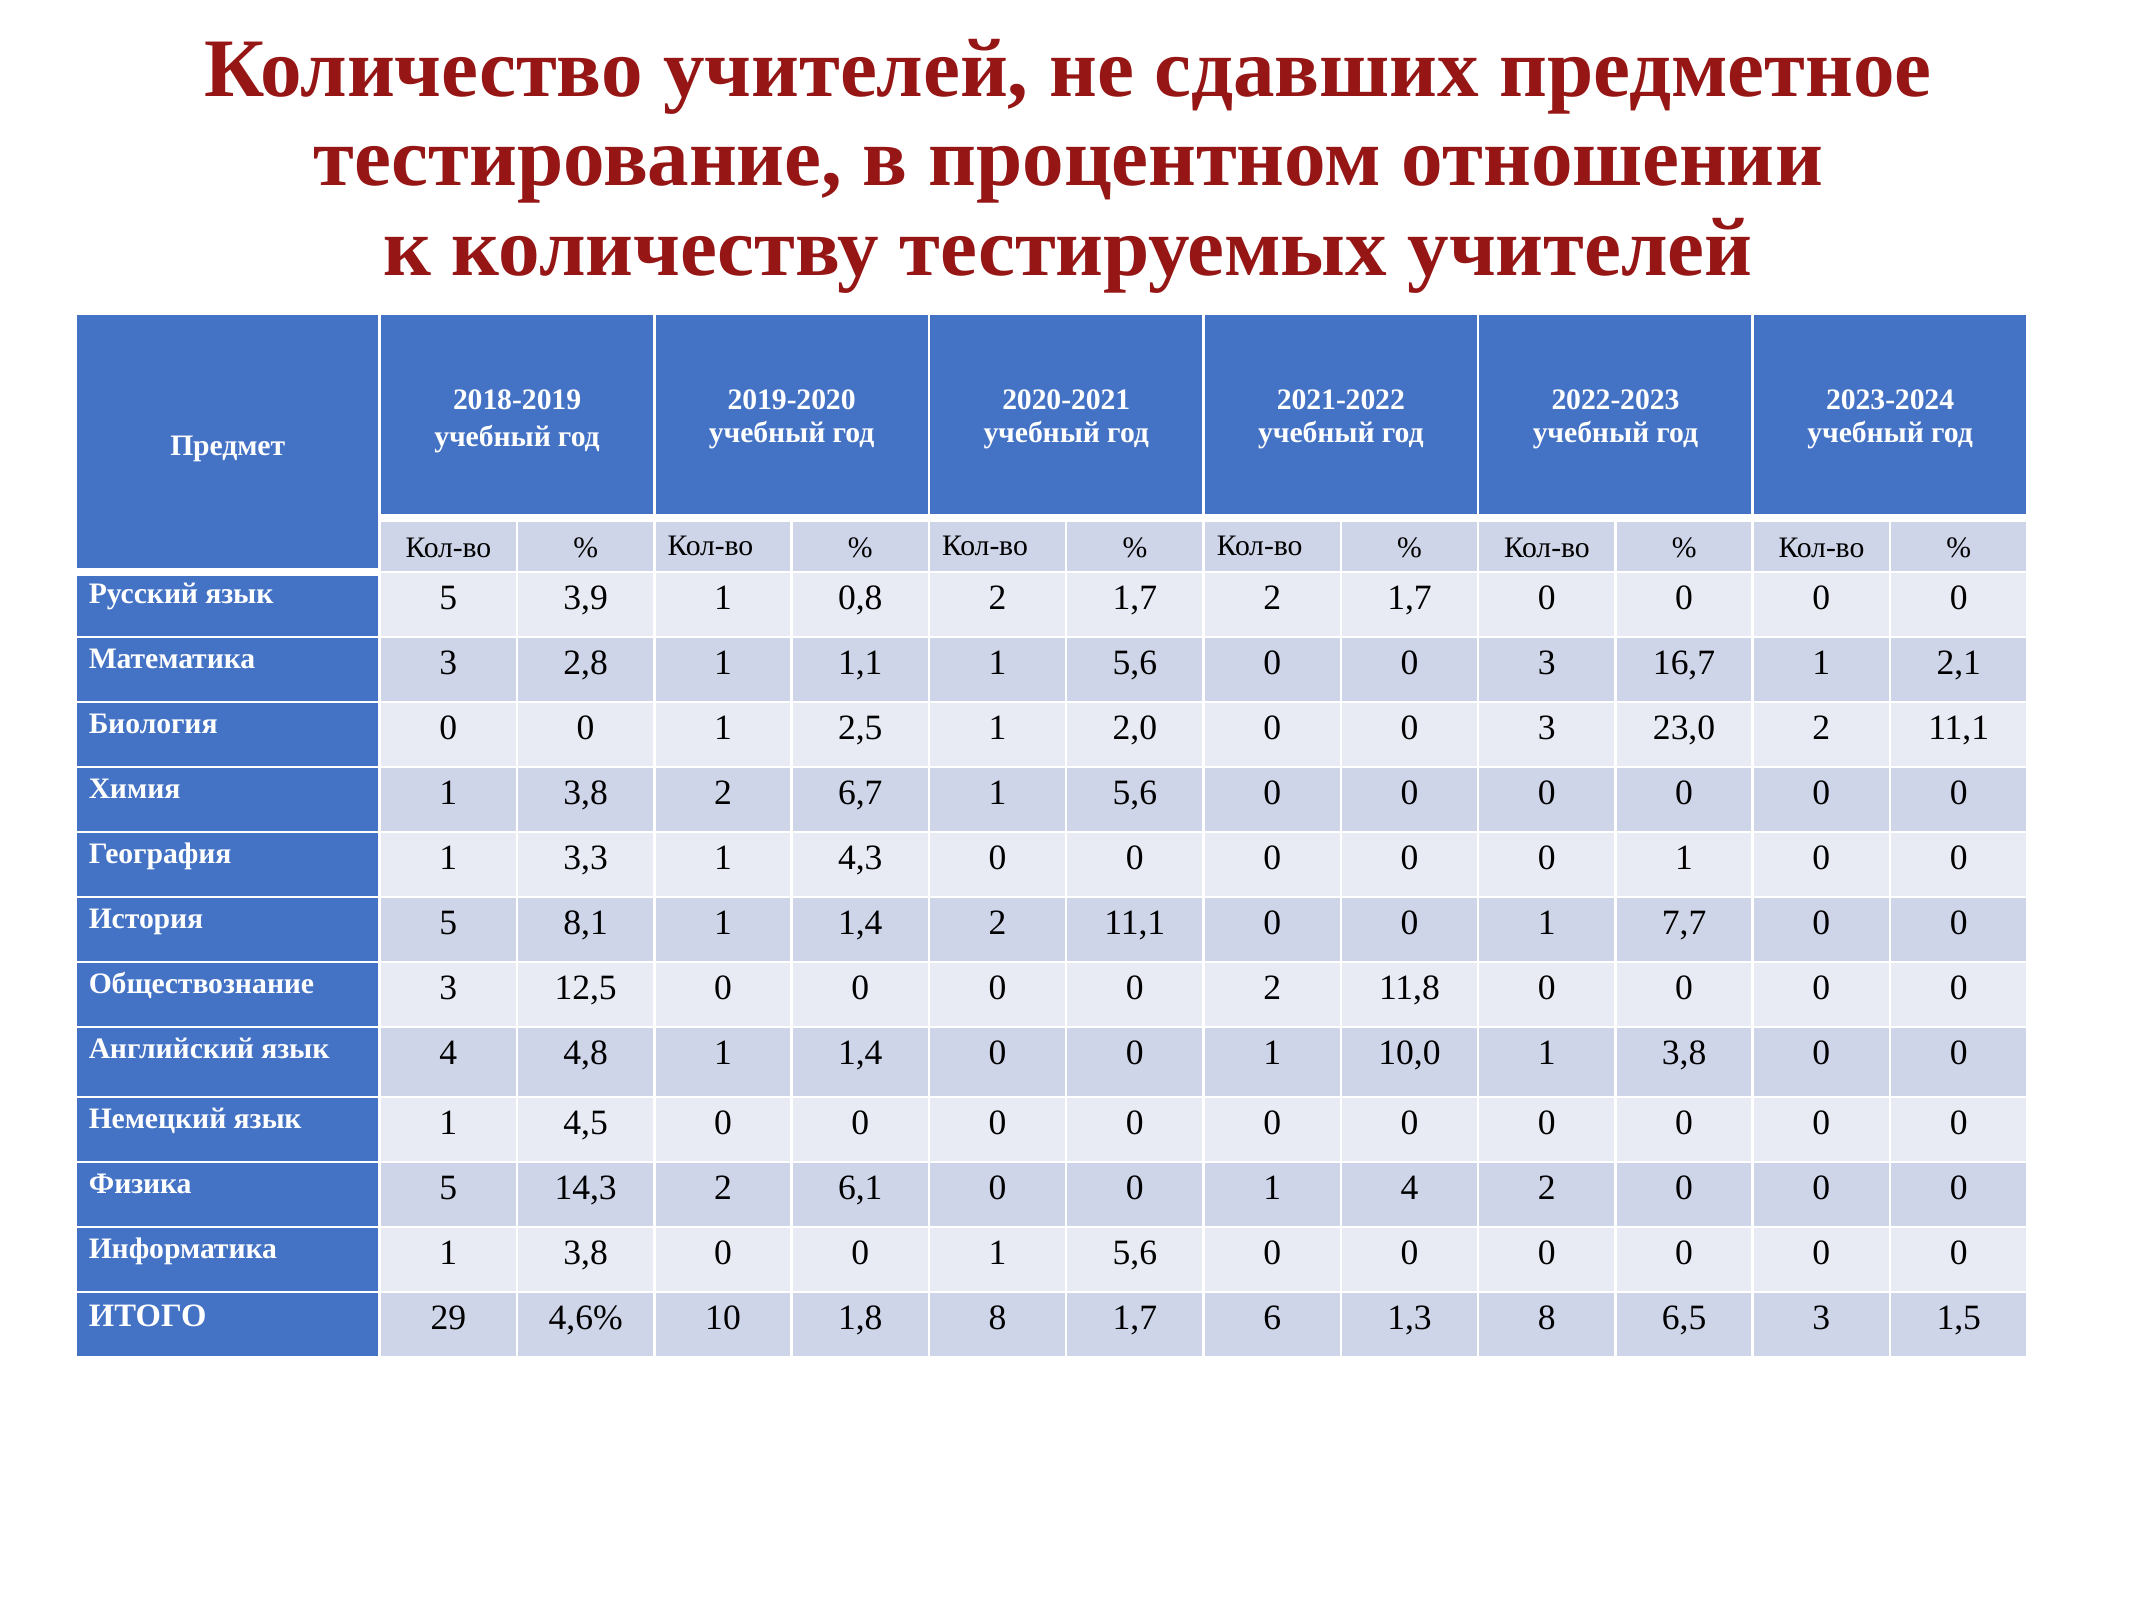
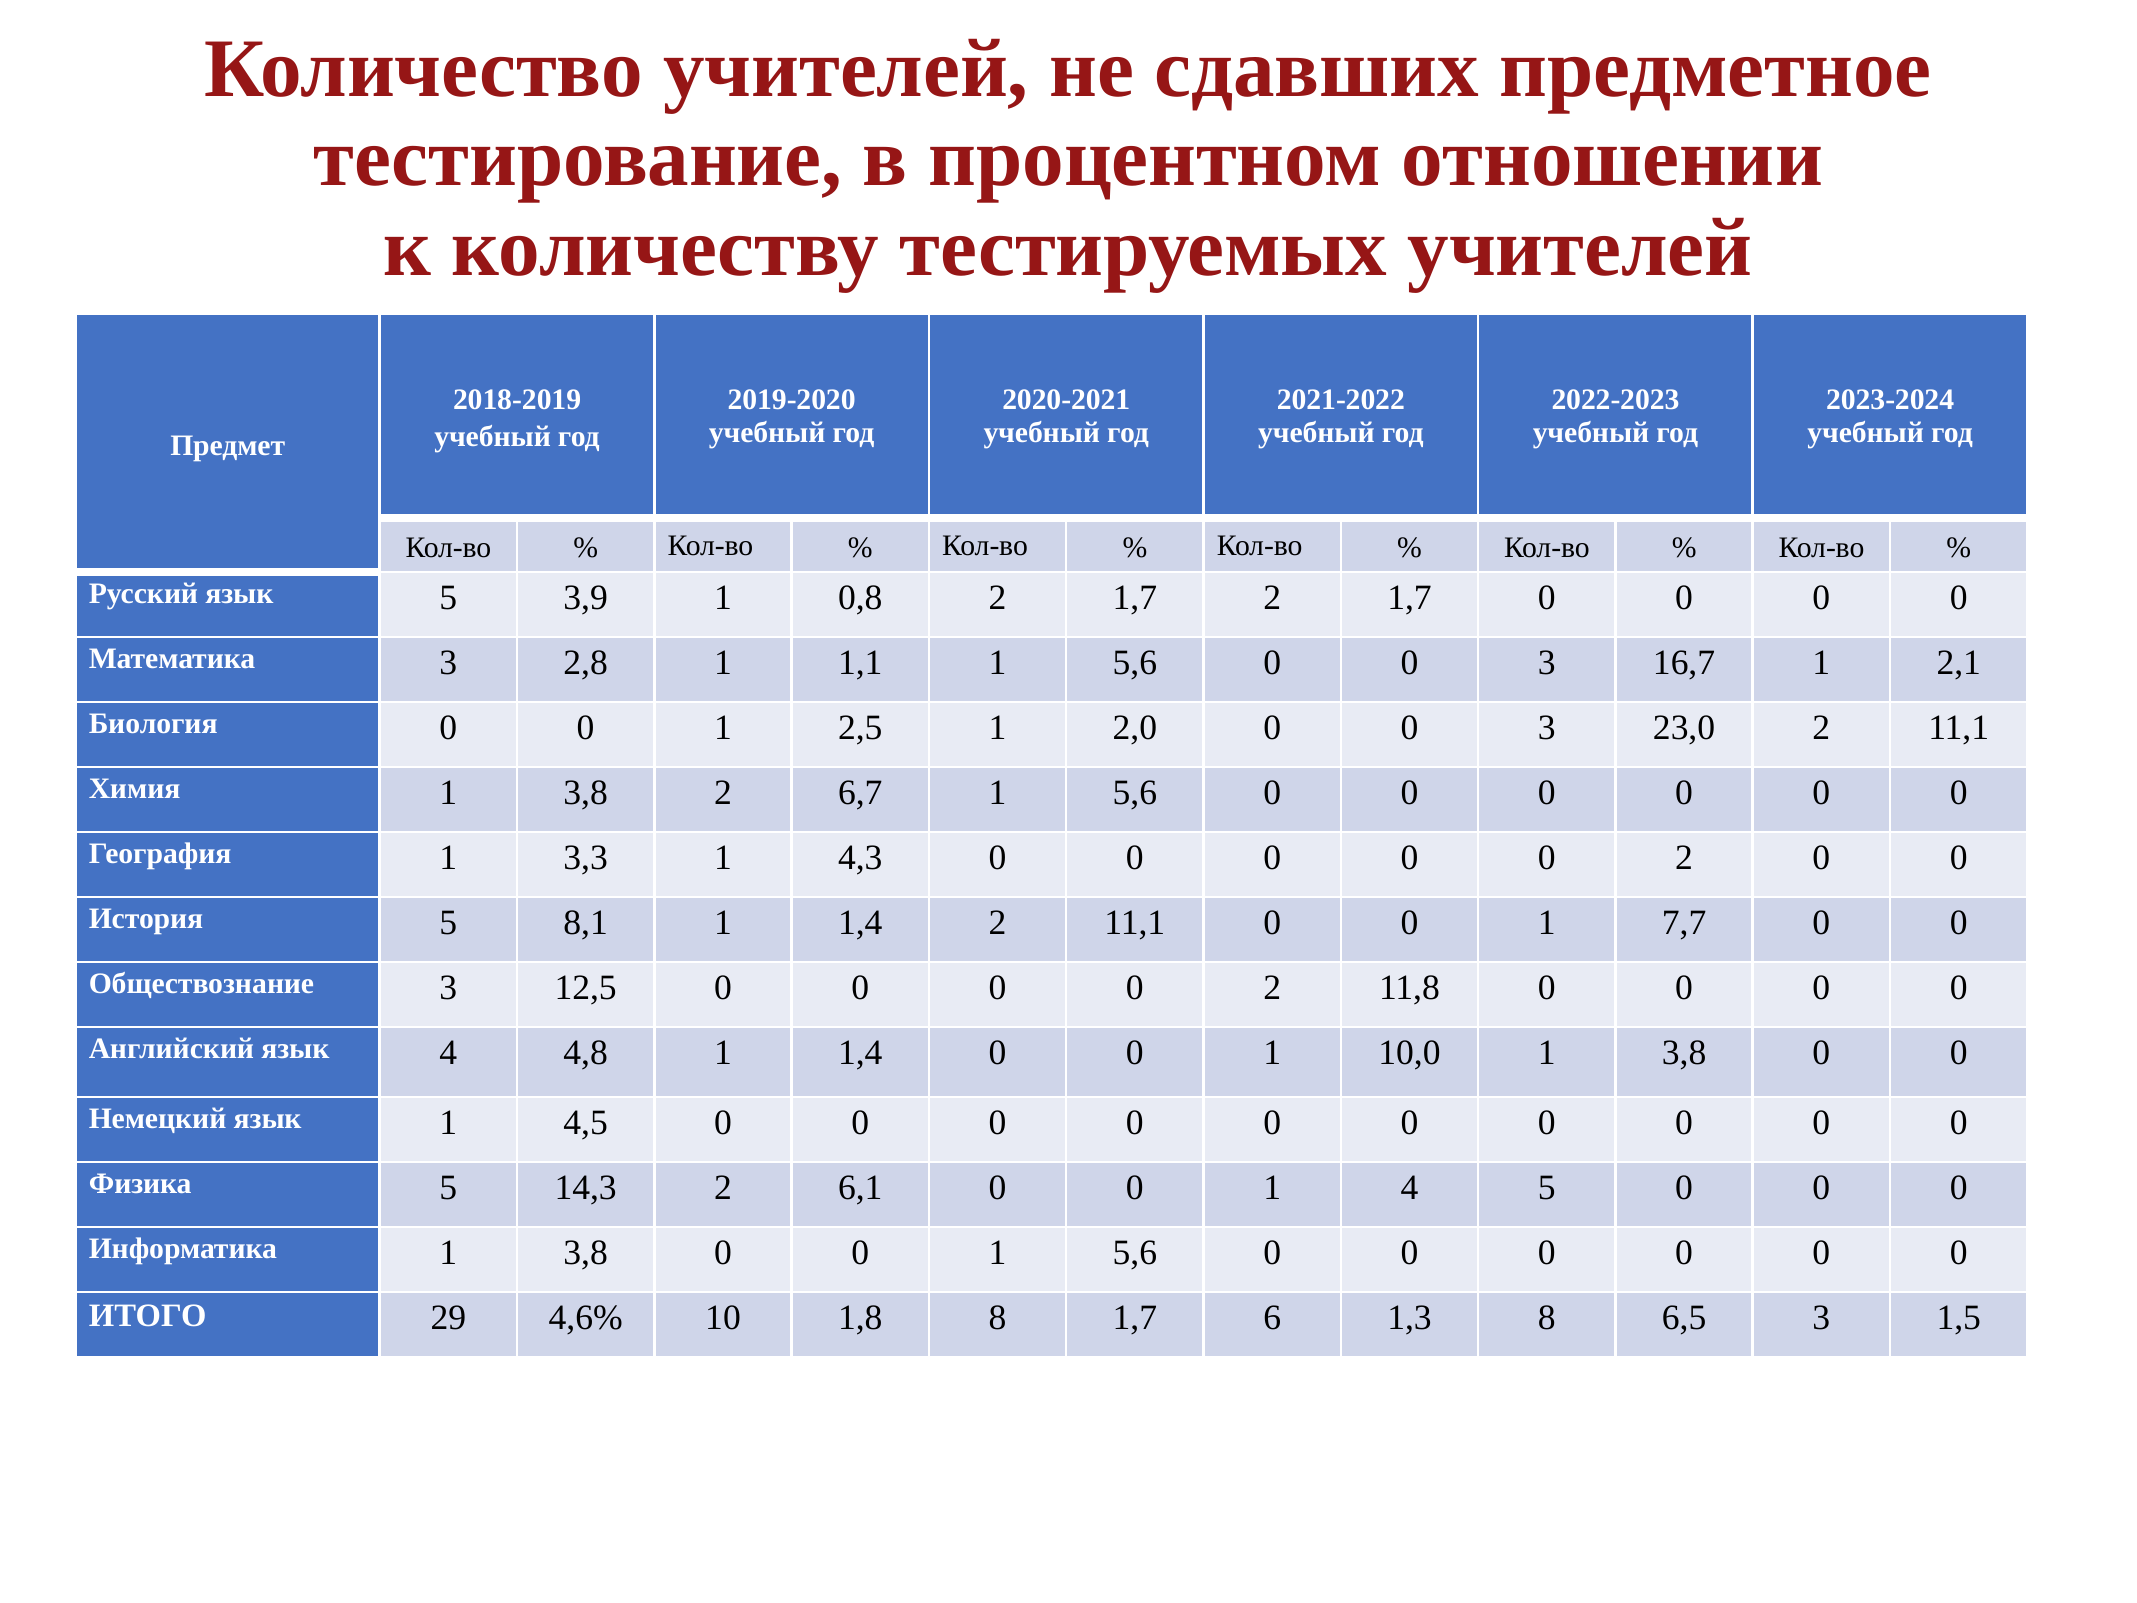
1: 1 -> 2 (1684, 858)
4 2: 2 -> 5 (1547, 1188)
